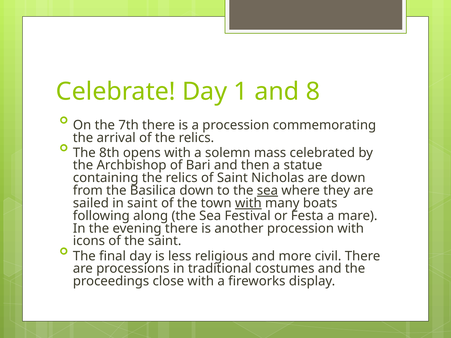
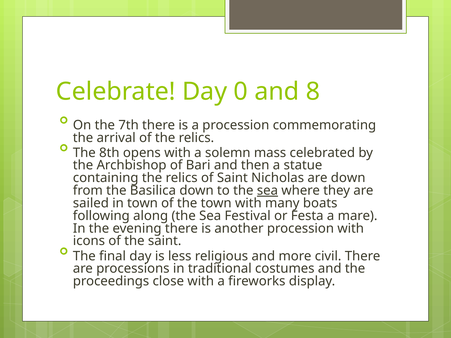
1: 1 -> 0 (241, 92)
in saint: saint -> town (142, 203)
with underline: present -> none (248, 203)
